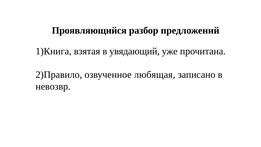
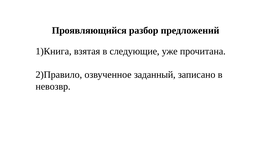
увядающий: увядающий -> следующие (135, 51)
любящая: любящая -> заданный (155, 75)
